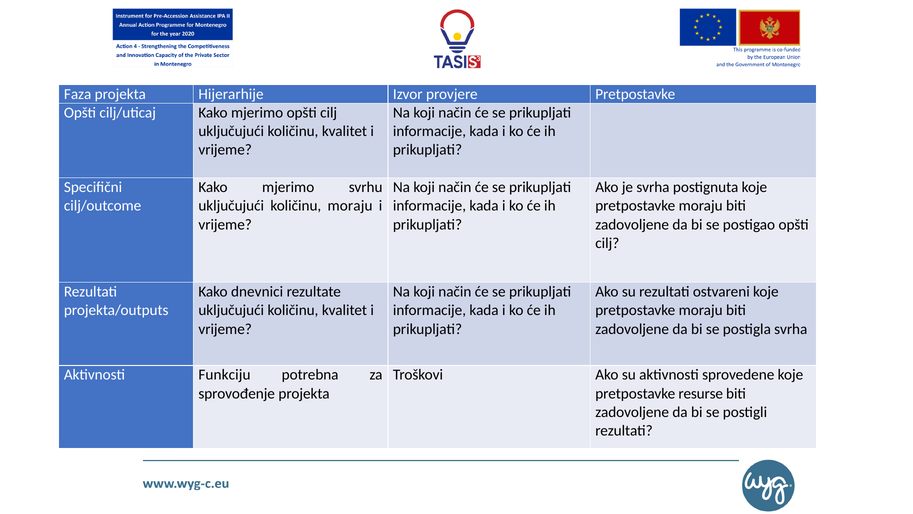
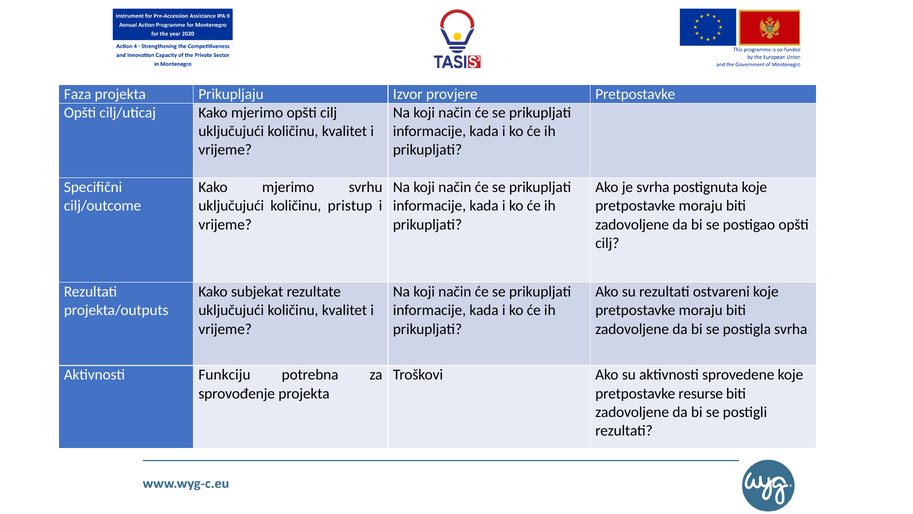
Hijerarhije: Hijerarhije -> Prikupljaju (231, 94)
količinu moraju: moraju -> pristup (350, 206)
dnevnici: dnevnici -> subjekat (257, 292)
